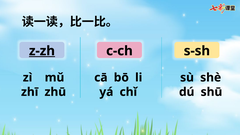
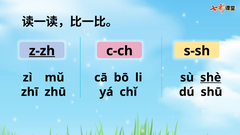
shè underline: none -> present (211, 78)
